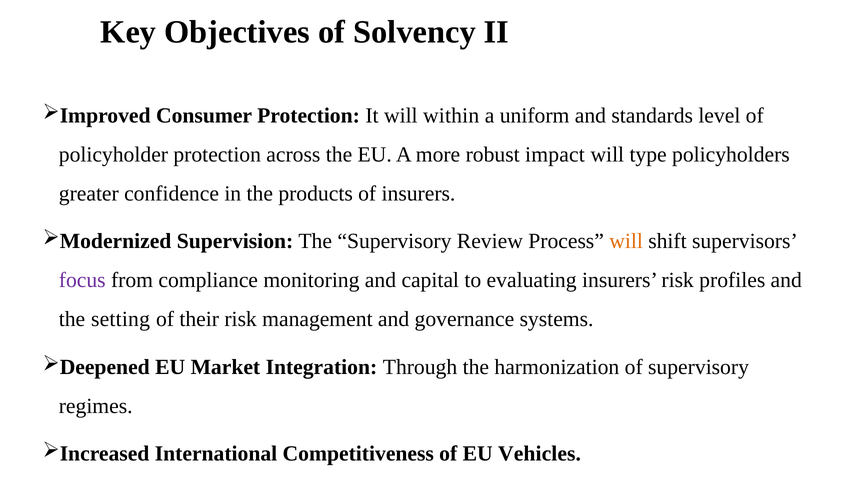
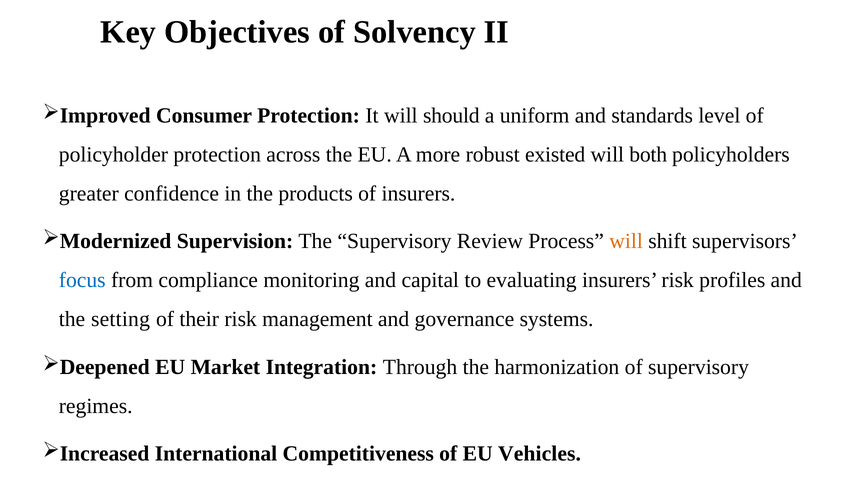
within: within -> should (451, 116)
impact: impact -> existed (555, 155)
type: type -> both (648, 155)
focus colour: purple -> blue (82, 281)
